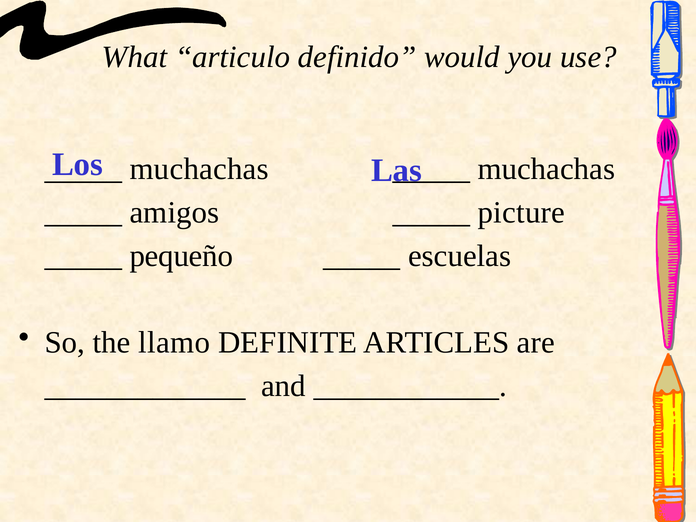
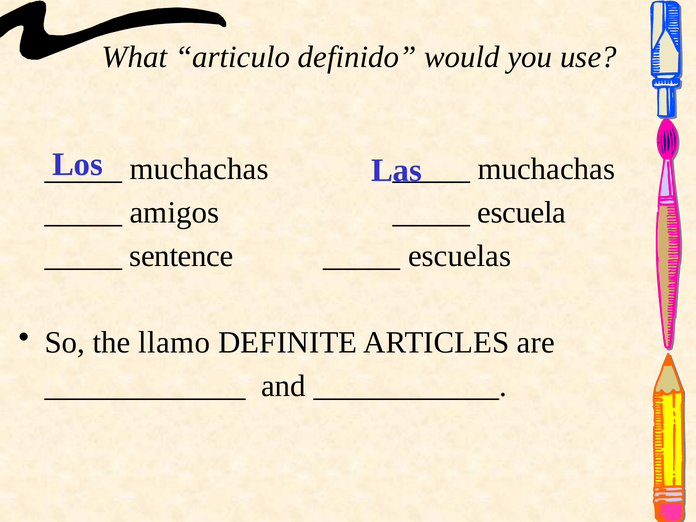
picture: picture -> escuela (522, 213)
pequeño: pequeño -> sentence (181, 256)
